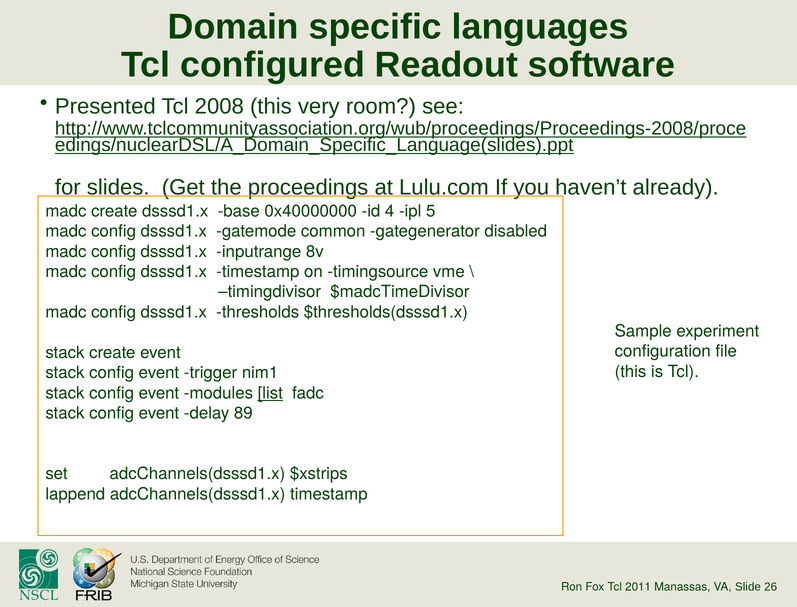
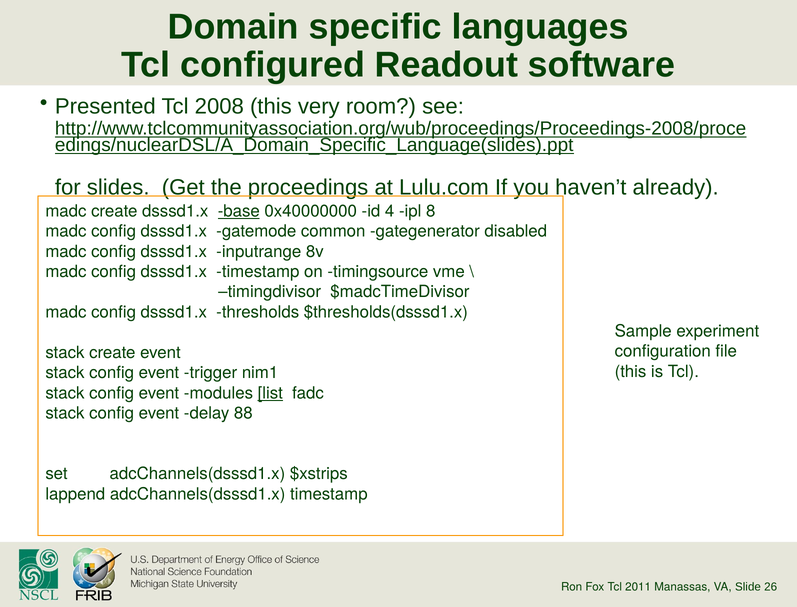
base underline: none -> present (239, 211)
5: 5 -> 8 (431, 211)
89: 89 -> 88 (243, 413)
